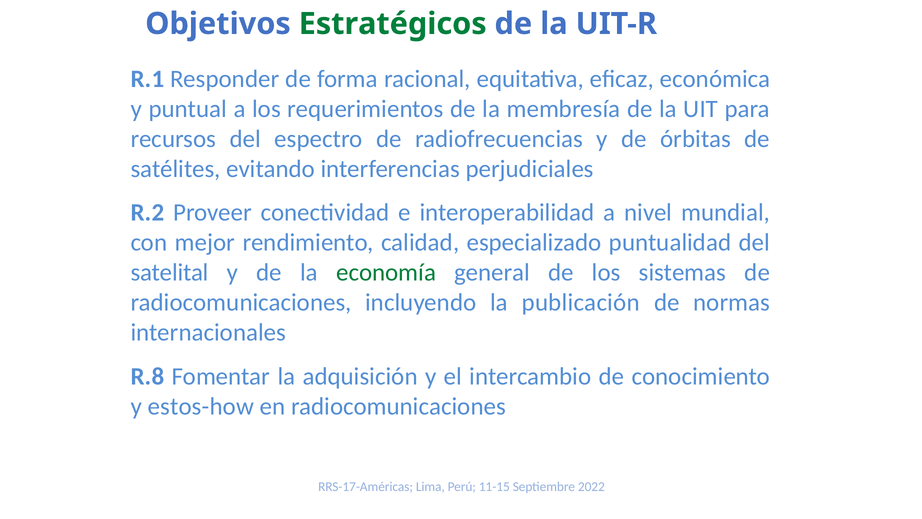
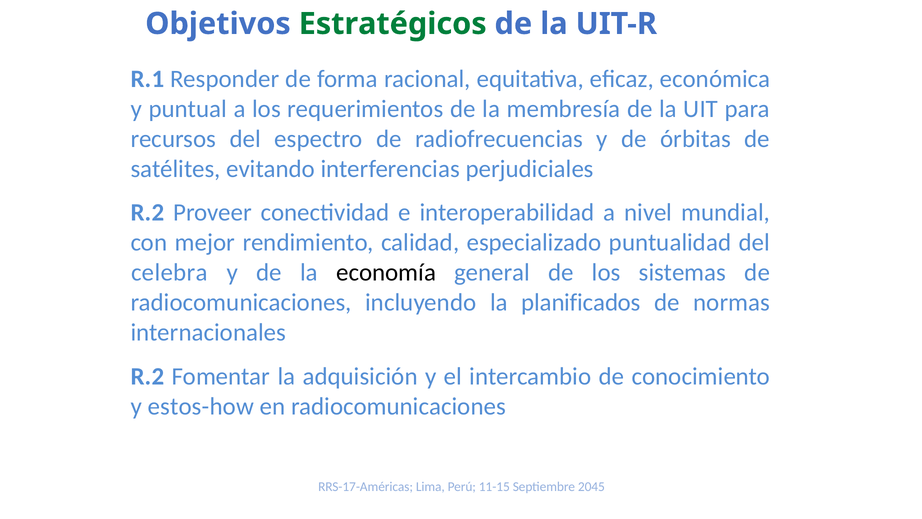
satelital: satelital -> celebra (169, 272)
economía colour: green -> black (386, 272)
publicación: publicación -> planificados (581, 302)
R.8: R.8 -> R.2 (147, 376)
2022: 2022 -> 2045 (591, 487)
